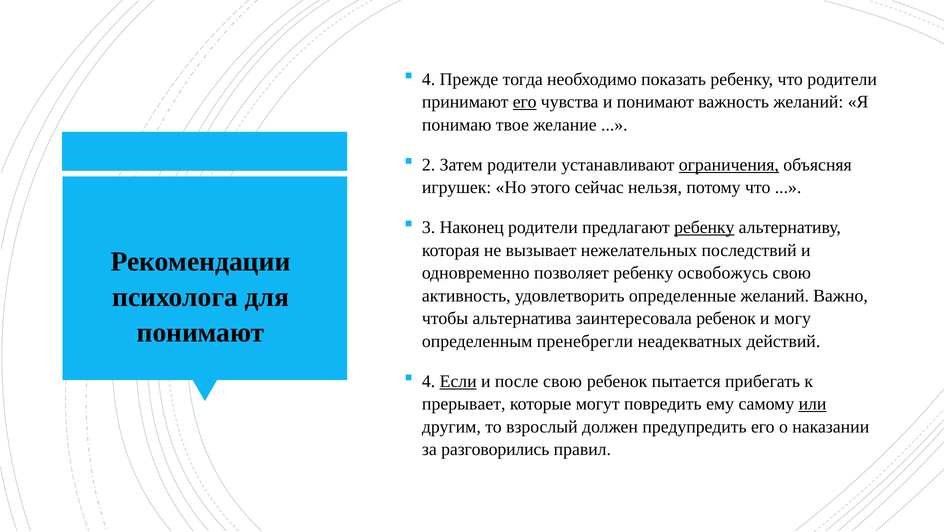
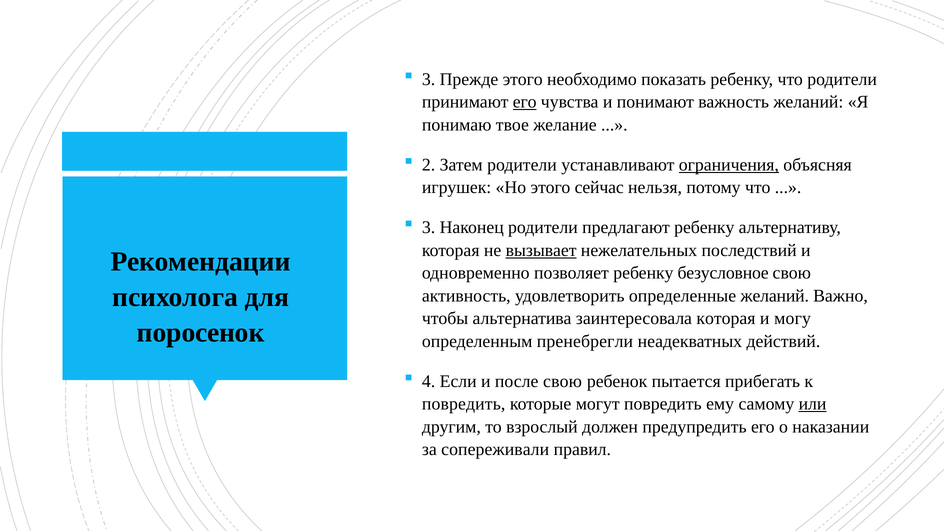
4: 4 -> 3 (429, 79)
Прежде тогда: тогда -> этого (523, 79)
ребенку underline: present -> none (704, 228)
вызывает underline: none -> present (541, 250)
освобожусь: освобожусь -> безусловное (723, 273)
заинтересовала ребенок: ребенок -> которая (726, 319)
понимают: понимают -> поросенок (201, 333)
Если underline: present -> none (458, 381)
прерывает: прерывает -> повредить (464, 404)
разговорились: разговорились -> сопереживали (495, 450)
